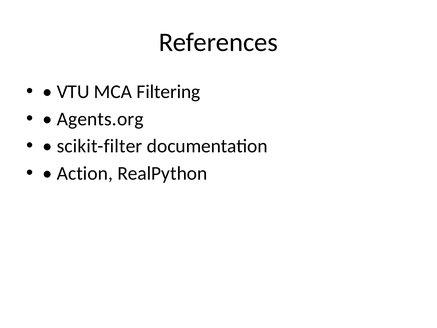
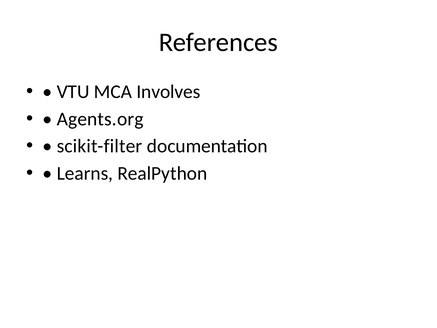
Filtering: Filtering -> Involves (168, 92)
Action: Action -> Learns (85, 173)
